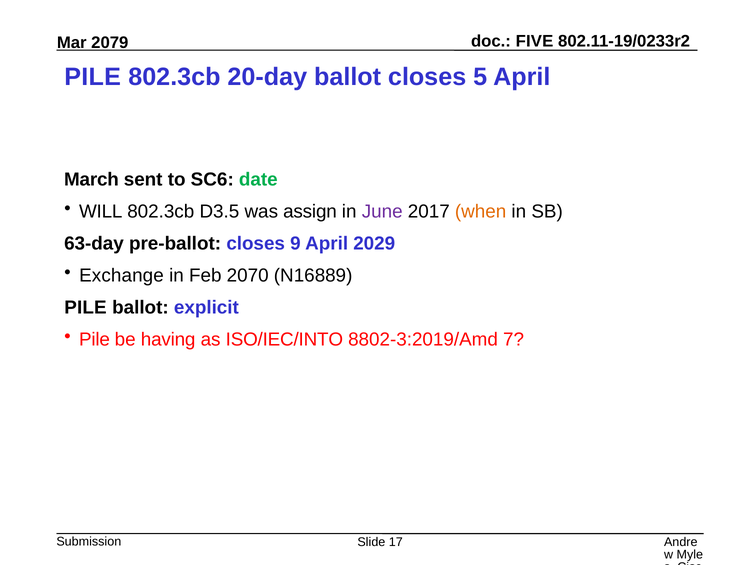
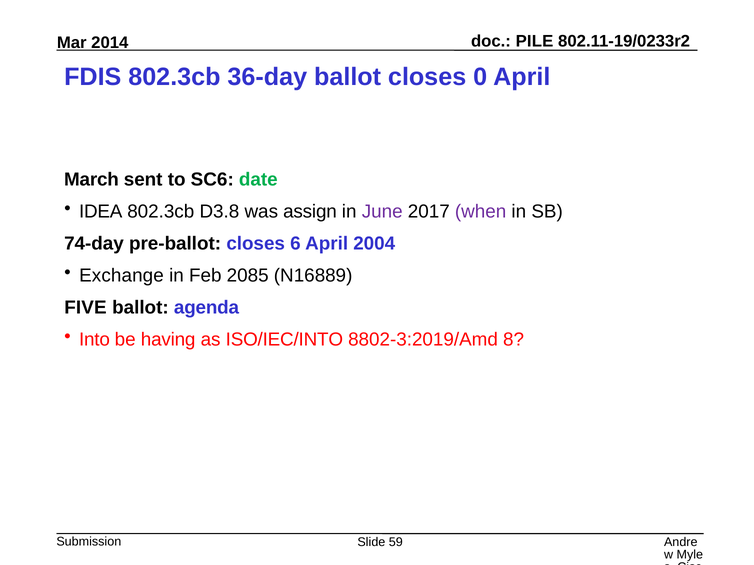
FIVE: FIVE -> PILE (534, 41)
2079: 2079 -> 2014 (110, 43)
PILE: PILE -> FDIS (93, 77)
20-day: 20-day -> 36-day (267, 77)
5: 5 -> 0 (480, 77)
WILL: WILL -> IDEA (101, 212)
D3.5: D3.5 -> D3.8 (219, 212)
when colour: orange -> purple (481, 212)
63-day: 63-day -> 74-day (94, 244)
9: 9 -> 6 (295, 244)
2029: 2029 -> 2004 (374, 244)
2070: 2070 -> 2085 (248, 276)
PILE: PILE -> FIVE (85, 308)
explicit: explicit -> agenda (206, 308)
Pile: Pile -> Into (94, 340)
7: 7 -> 8 (514, 340)
17: 17 -> 59 (396, 542)
